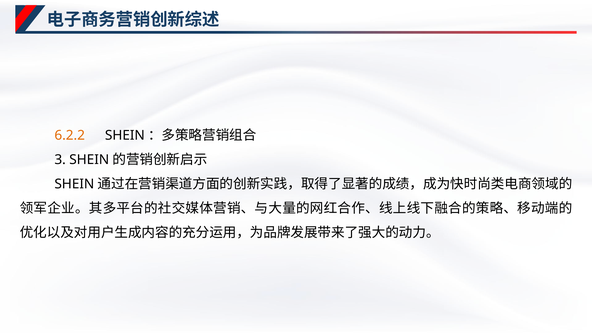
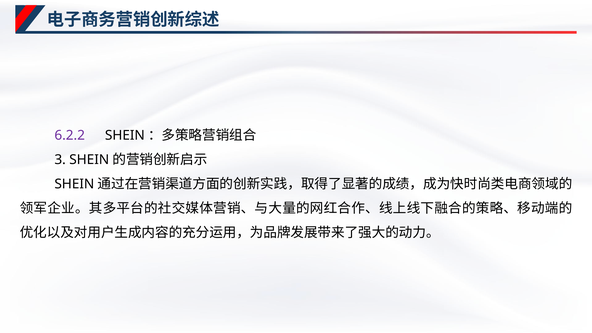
6.2.2 colour: orange -> purple (70, 135)
